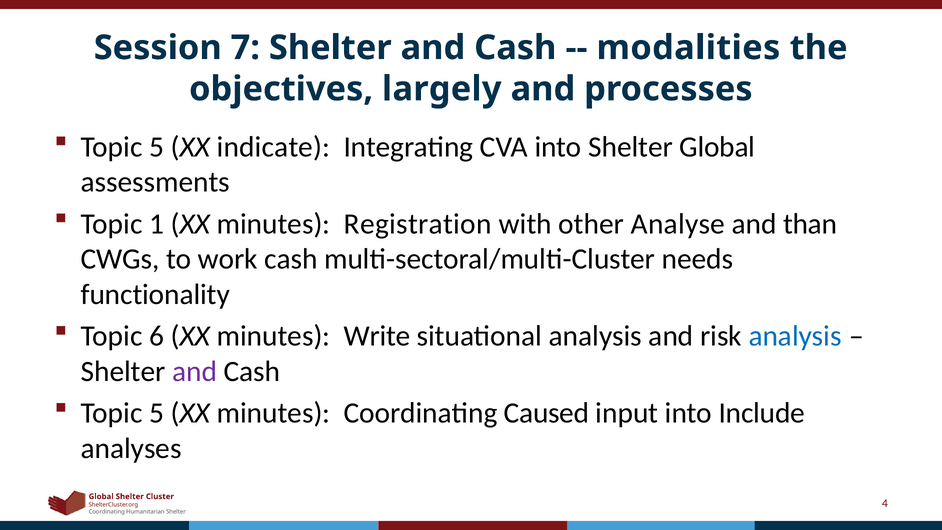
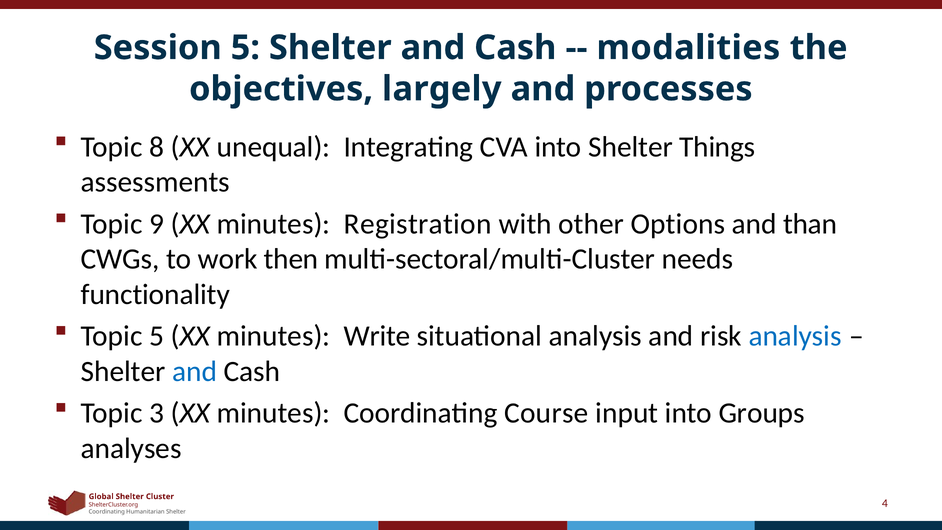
Session 7: 7 -> 5 (245, 48)
5: 5 -> 8 (156, 147)
indicate: indicate -> unequal (274, 147)
Shelter Global: Global -> Things (717, 147)
1: 1 -> 9 (156, 224)
Analyse: Analyse -> Options (678, 224)
work cash: cash -> then (291, 259)
Topic 6: 6 -> 5 (156, 336)
and colour: purple -> blue (195, 371)
5: 5 -> 3 (156, 413)
Caused: Caused -> Course (546, 413)
Include: Include -> Groups (762, 413)
